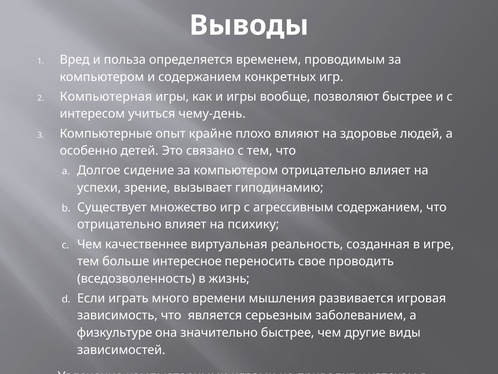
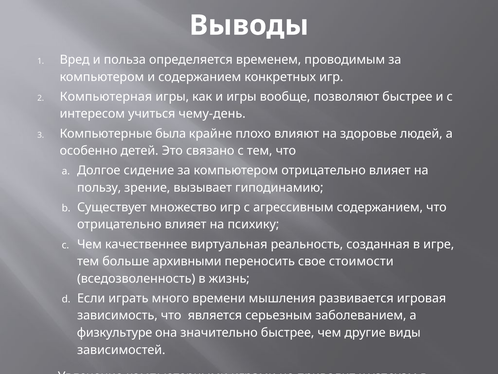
опыт: опыт -> была (171, 133)
успехи: успехи -> пользу (99, 187)
интересное: интересное -> архивными (187, 261)
проводить: проводить -> стоимости (361, 261)
